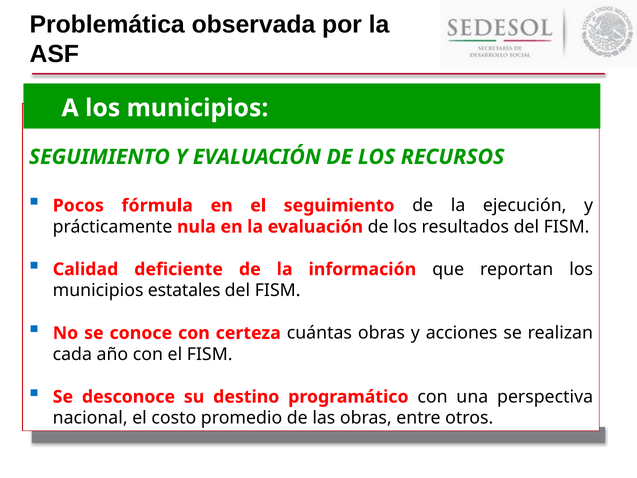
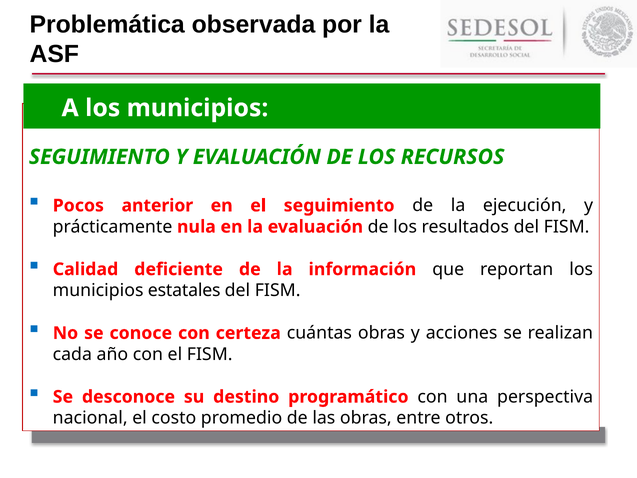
fórmula: fórmula -> anterior (157, 205)
